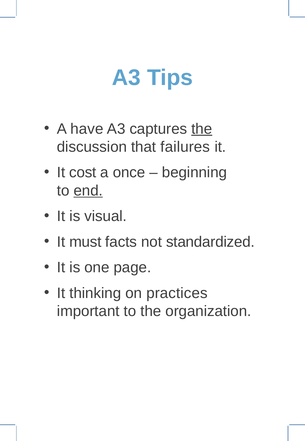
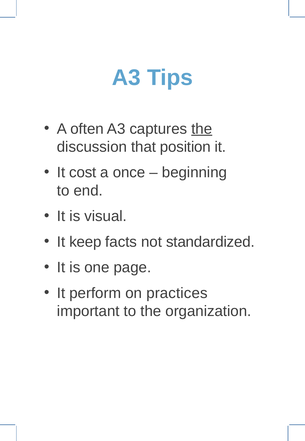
have: have -> often (87, 129)
failures: failures -> position (185, 147)
end underline: present -> none (88, 190)
must: must -> keep (85, 242)
thinking: thinking -> perform (95, 293)
